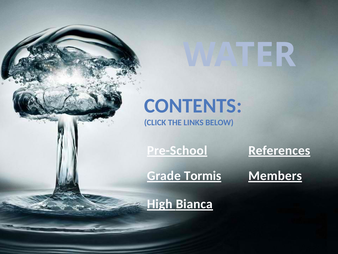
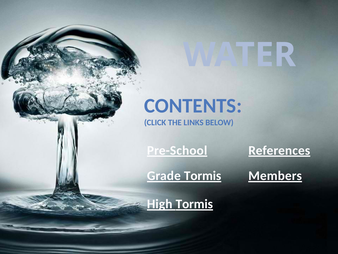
High Bianca: Bianca -> Tormis (194, 204)
